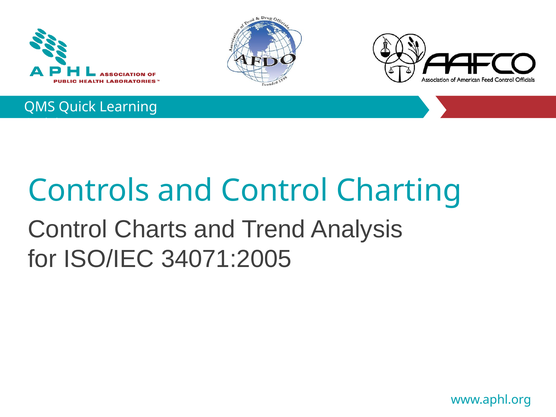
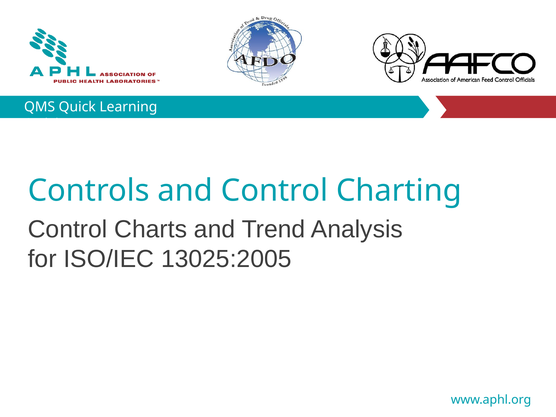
34071:2005: 34071:2005 -> 13025:2005 (226, 259)
